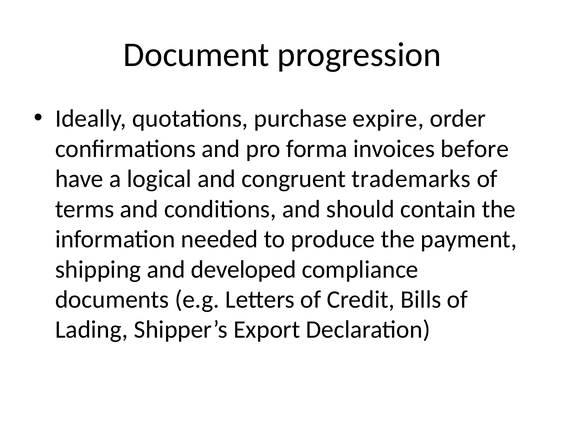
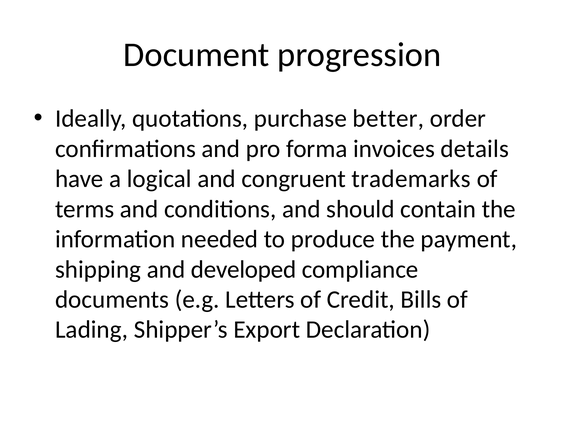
expire: expire -> better (388, 119)
before: before -> details (475, 149)
